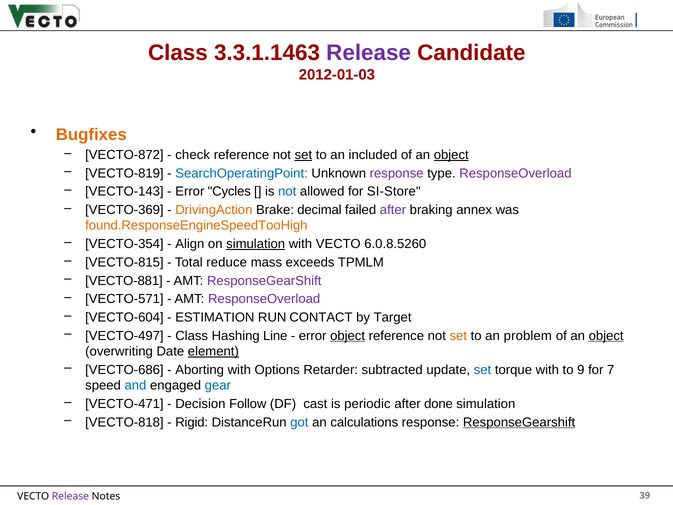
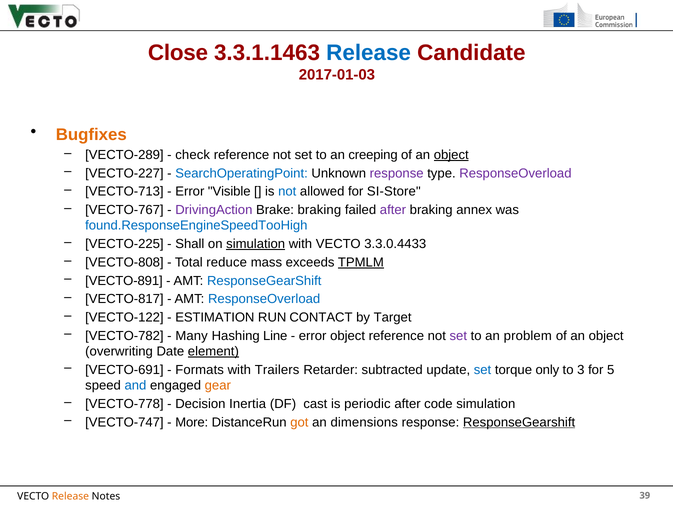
Class: Class -> Close (178, 53)
Release colour: purple -> blue (369, 53)
2012-01-03: 2012-01-03 -> 2017-01-03 (337, 75)
VECTO-872: VECTO-872 -> VECTO-289 (124, 155)
set underline: present -> none (303, 155)
included: included -> creeping (373, 155)
VECTO-819: VECTO-819 -> VECTO-227 (124, 173)
VECTO-143: VECTO-143 -> VECTO-713 (124, 191)
Cycles: Cycles -> Visible (229, 191)
VECTO-369: VECTO-369 -> VECTO-767 (124, 210)
DrivingAction colour: orange -> purple (214, 210)
Brake decimal: decimal -> braking (319, 210)
found.ResponseEngineSpeedTooHigh colour: orange -> blue (196, 226)
VECTO-354: VECTO-354 -> VECTO-225 (124, 244)
Align: Align -> Shall (190, 244)
6.0.8.5260: 6.0.8.5260 -> 3.3.0.4433 (395, 244)
VECTO-815: VECTO-815 -> VECTO-808 (124, 262)
TPMLM underline: none -> present (361, 262)
VECTO-881: VECTO-881 -> VECTO-891 (124, 281)
ResponseGearShift colour: purple -> blue (264, 281)
VECTO-571: VECTO-571 -> VECTO-817 (124, 299)
ResponseOverload colour: purple -> blue (264, 299)
VECTO-604: VECTO-604 -> VECTO-122 (124, 317)
VECTO-497: VECTO-497 -> VECTO-782 (124, 336)
Class: Class -> Many (192, 336)
object underline: present -> none (348, 336)
set colour: orange -> purple (458, 336)
object underline: present -> none (606, 336)
VECTO-686: VECTO-686 -> VECTO-691 (124, 370)
Aborting: Aborting -> Formats (200, 370)
Options: Options -> Trailers (277, 370)
torque with: with -> only (547, 370)
9: 9 -> 3 (581, 370)
7: 7 -> 5 (611, 370)
gear colour: blue -> orange (218, 385)
VECTO-471: VECTO-471 -> VECTO-778 (124, 404)
Follow: Follow -> Inertia (248, 404)
done: done -> code (438, 404)
VECTO-818: VECTO-818 -> VECTO-747 (124, 422)
Rigid: Rigid -> More (192, 422)
got colour: blue -> orange (299, 422)
calculations: calculations -> dimensions (364, 422)
Release colour: purple -> orange (70, 496)
